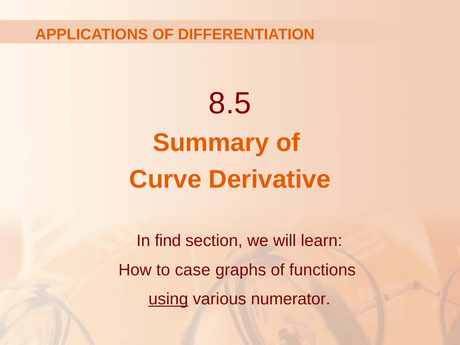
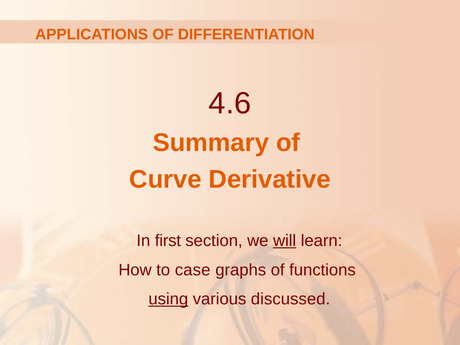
8.5: 8.5 -> 4.6 (230, 103)
find: find -> first (168, 241)
will underline: none -> present (285, 241)
numerator: numerator -> discussed (291, 299)
